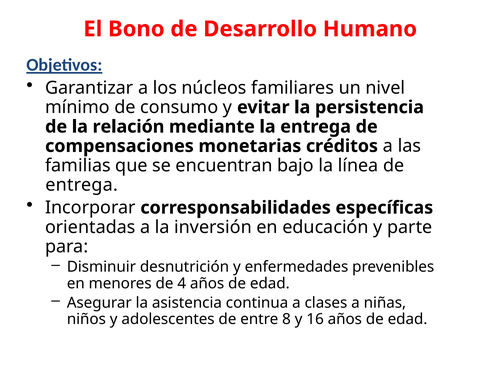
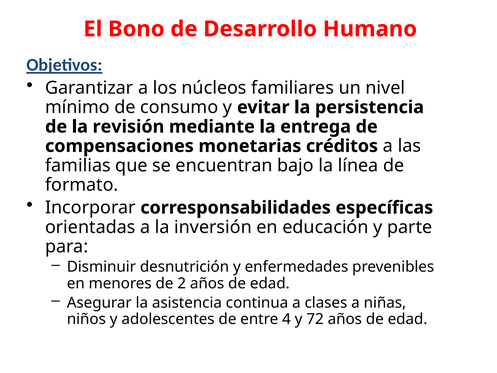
relación: relación -> revisión (128, 127)
entrega: entrega -> formato (82, 185)
4: 4 -> 2 (182, 283)
8: 8 -> 4 (287, 319)
16: 16 -> 72 (315, 319)
